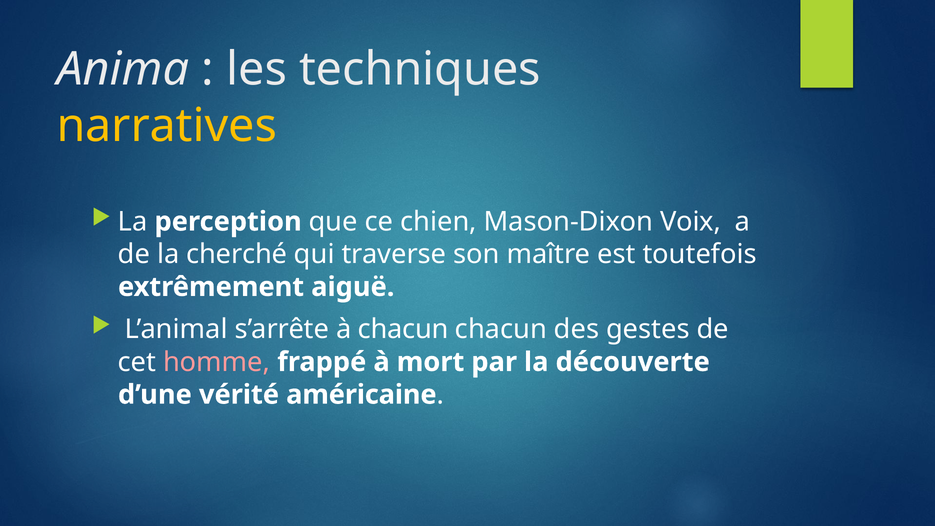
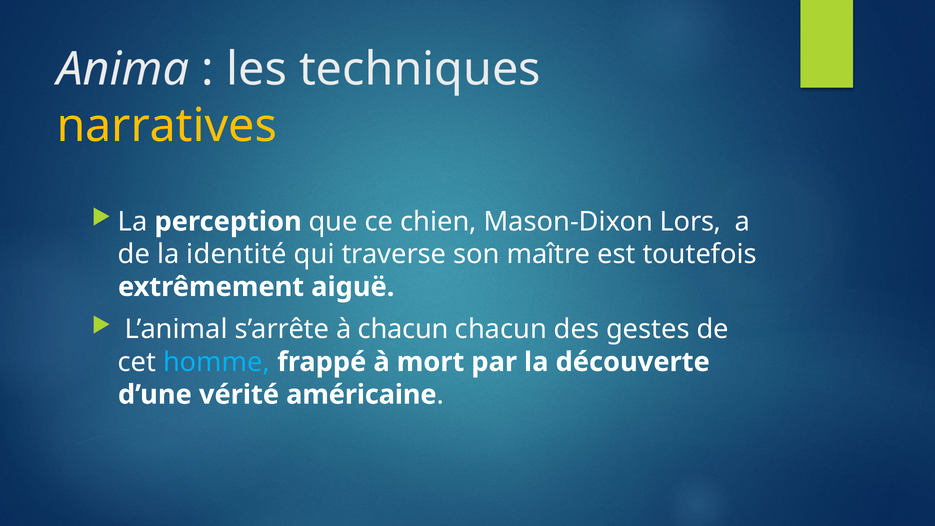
Voix: Voix -> Lors (691, 222)
cherché: cherché -> identité (237, 254)
homme colour: pink -> light blue (217, 362)
